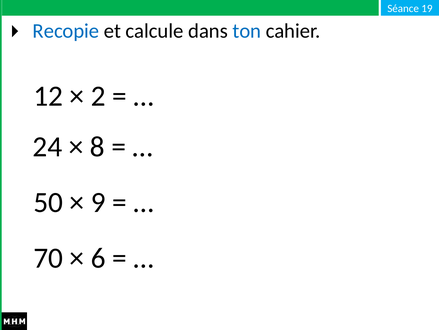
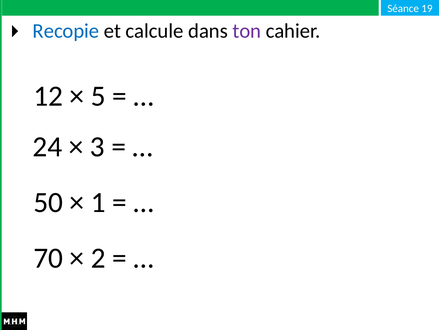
ton colour: blue -> purple (247, 31)
2: 2 -> 5 (98, 96)
8: 8 -> 3 (97, 146)
9: 9 -> 1 (98, 202)
6: 6 -> 2 (98, 257)
